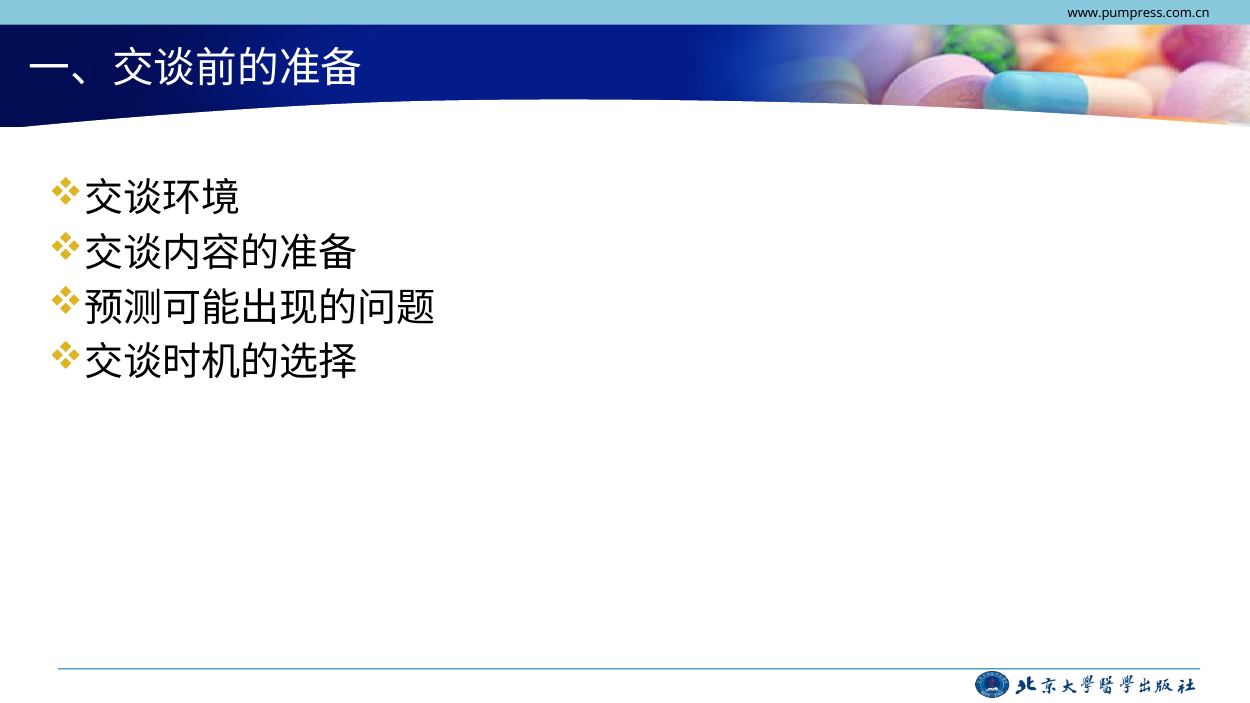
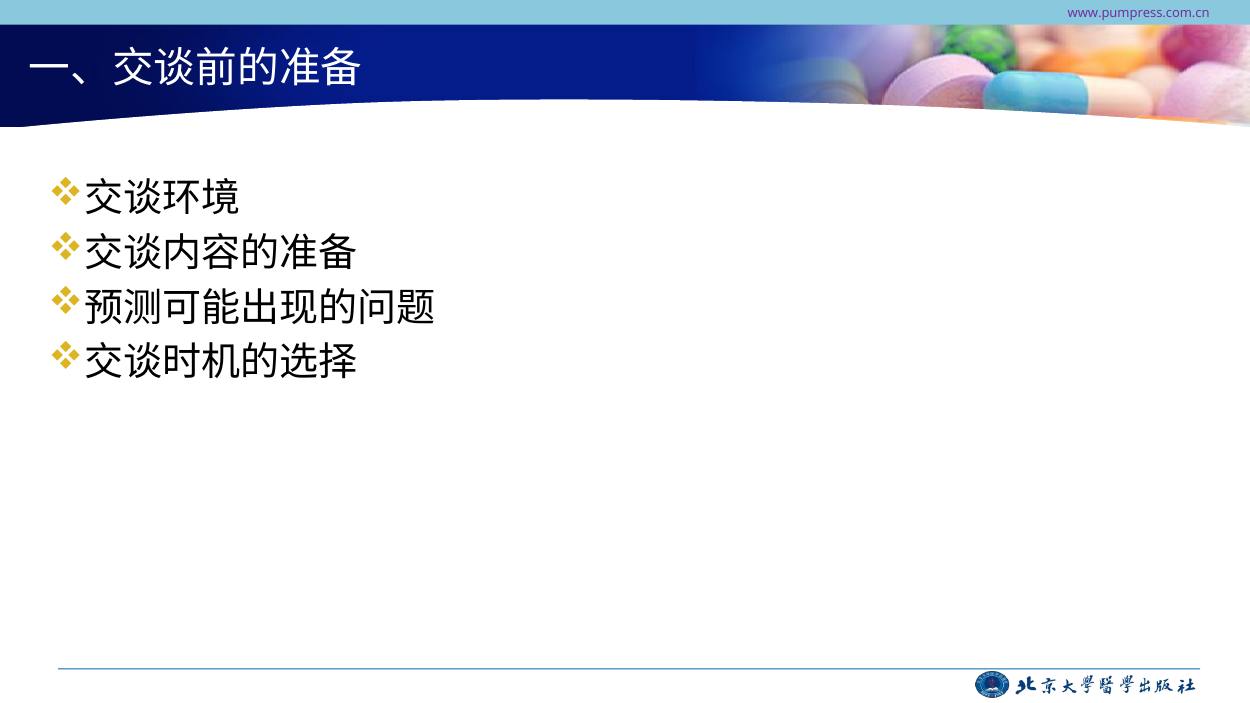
www.pumpress.com.cn colour: black -> purple (1139, 13)
